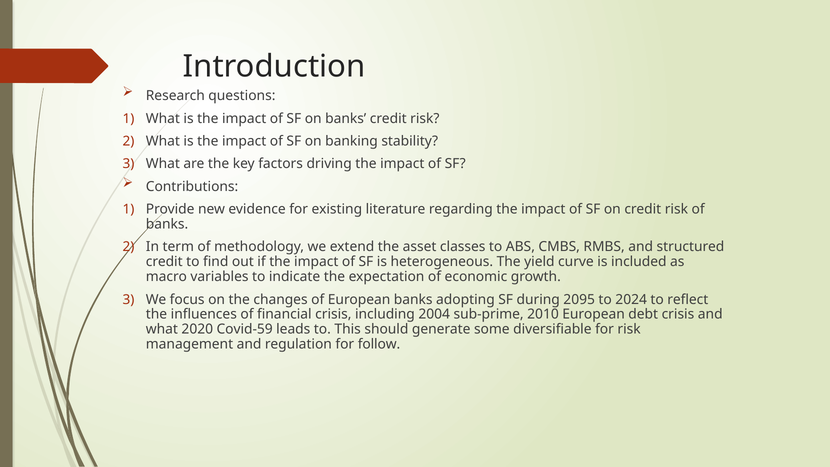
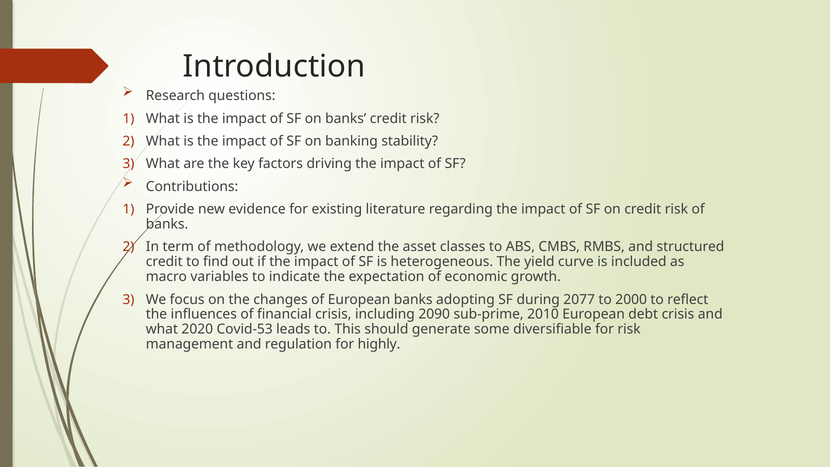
2095: 2095 -> 2077 (579, 299)
2024: 2024 -> 2000 (631, 299)
2004: 2004 -> 2090 (434, 314)
Covid-59: Covid-59 -> Covid-53 (245, 329)
follow: follow -> highly (379, 344)
